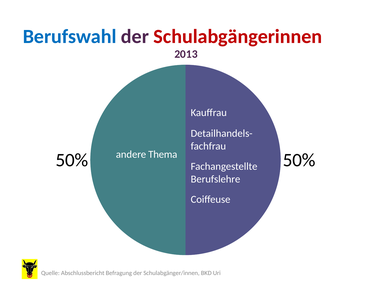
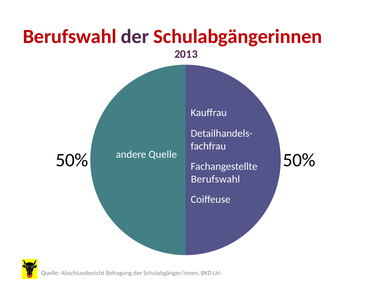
Berufswahl colour: blue -> red (70, 37)
andere Thema: Thema -> Quelle (163, 154)
Berufslehre: Berufslehre -> Berufswahl (215, 179)
